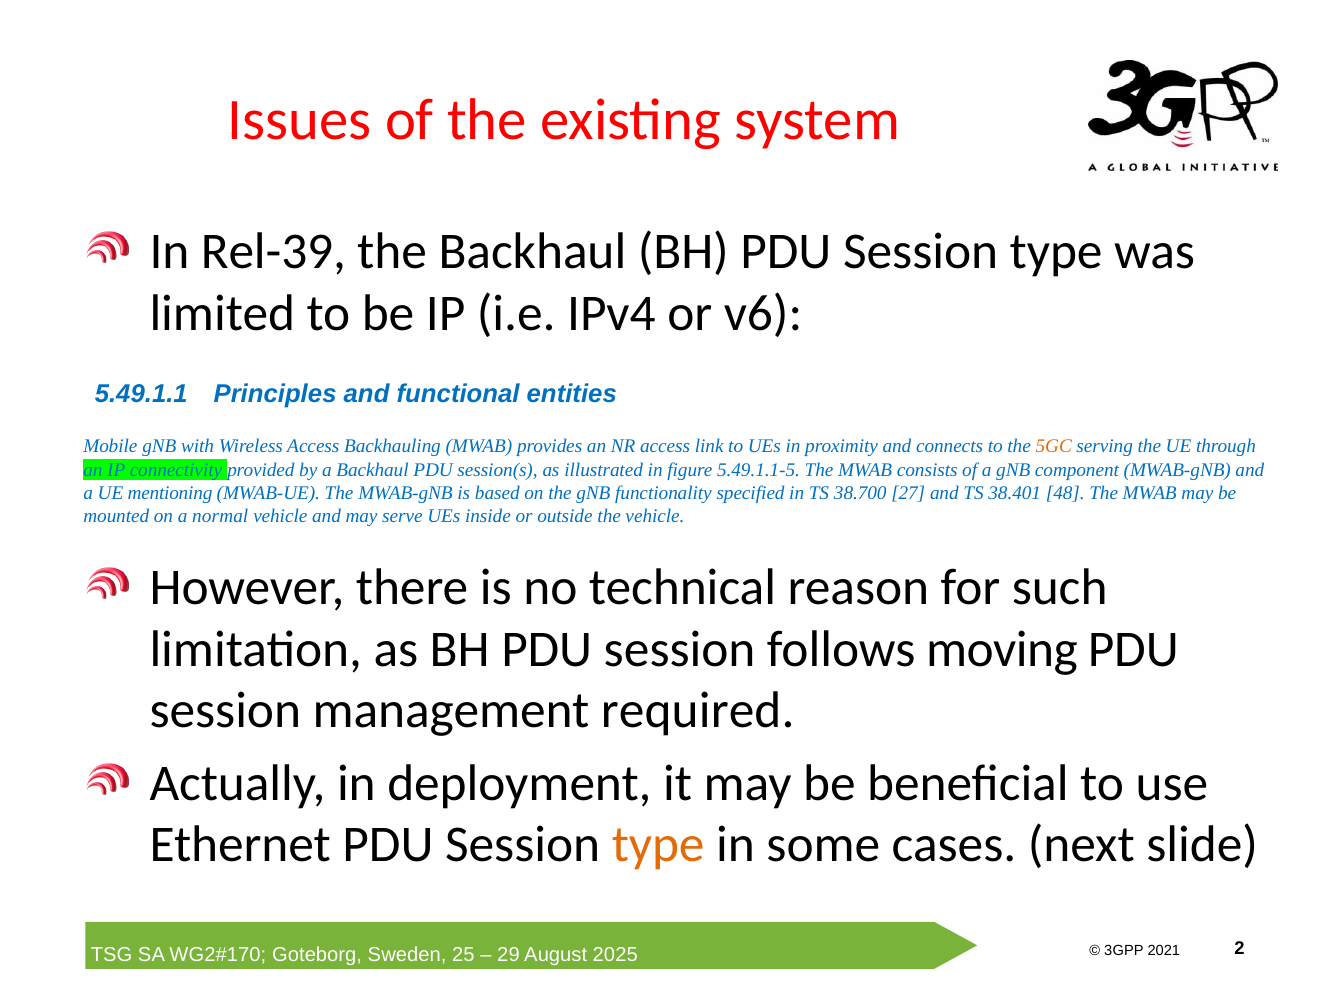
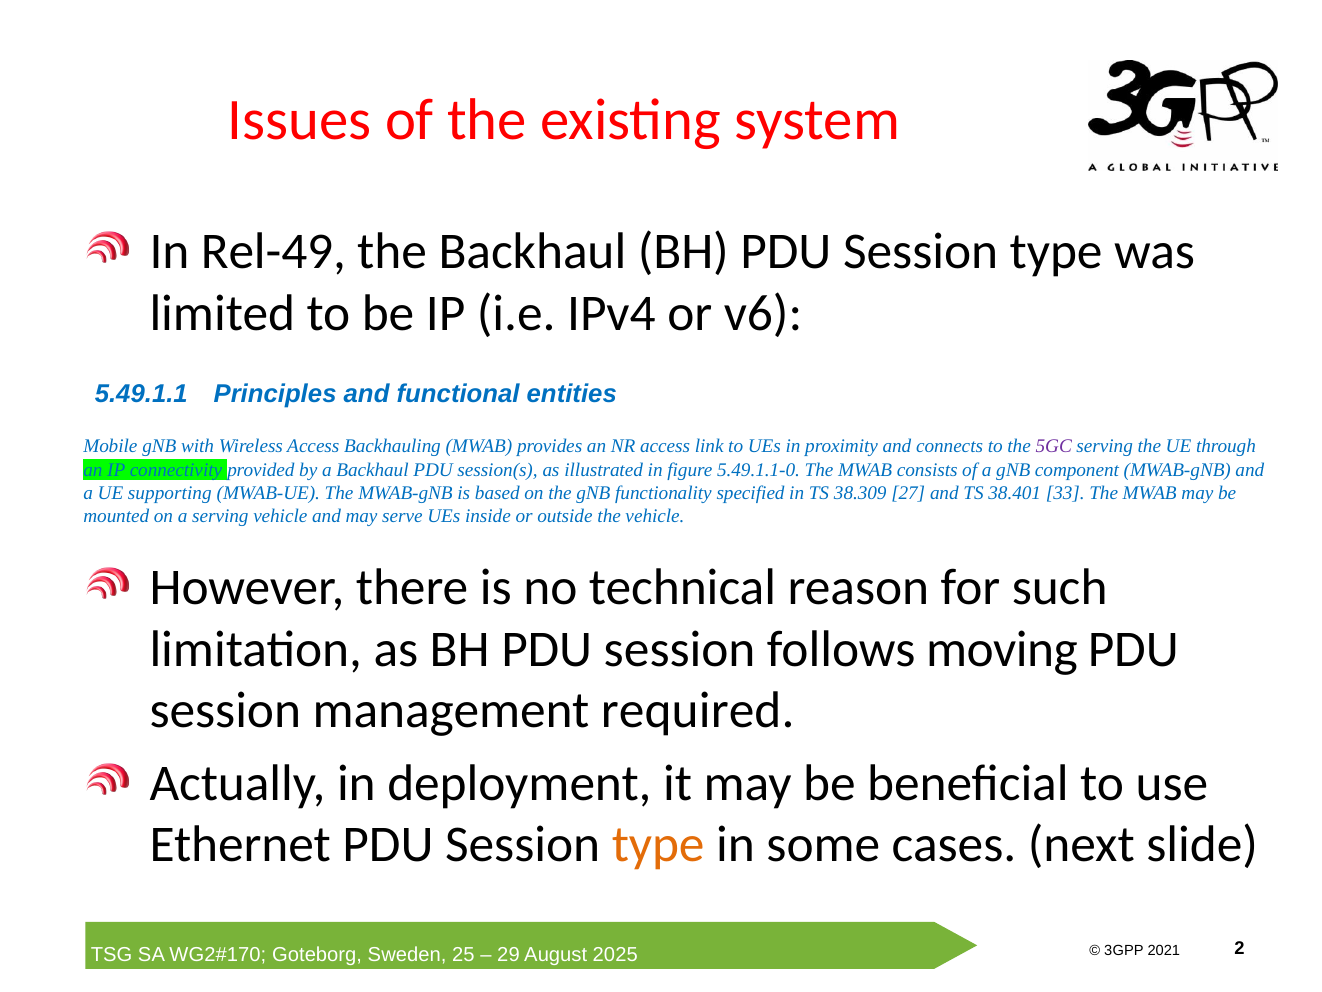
Rel-39: Rel-39 -> Rel-49 (273, 251)
5GC colour: orange -> purple (1054, 446)
5.49.1.1-5: 5.49.1.1-5 -> 5.49.1.1-0 (759, 469)
mentioning: mentioning -> supporting (170, 493)
38.700: 38.700 -> 38.309 (860, 493)
48: 48 -> 33 (1065, 493)
a normal: normal -> serving (220, 516)
